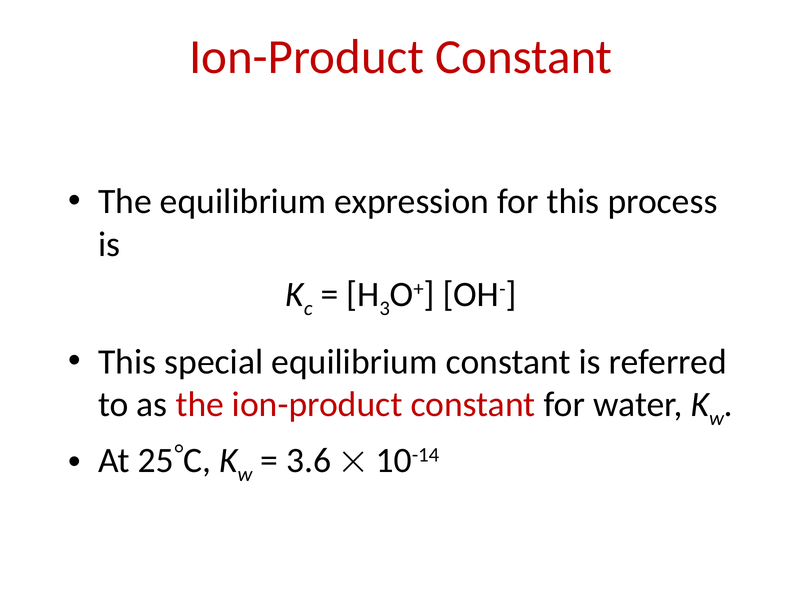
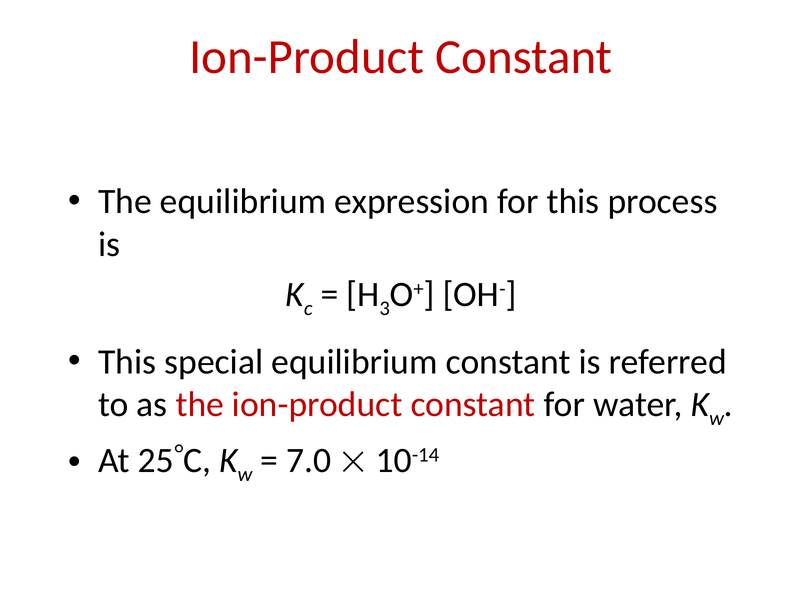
3.6: 3.6 -> 7.0 (309, 460)
